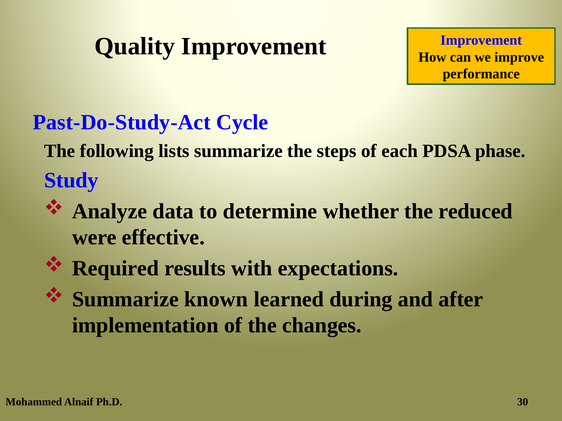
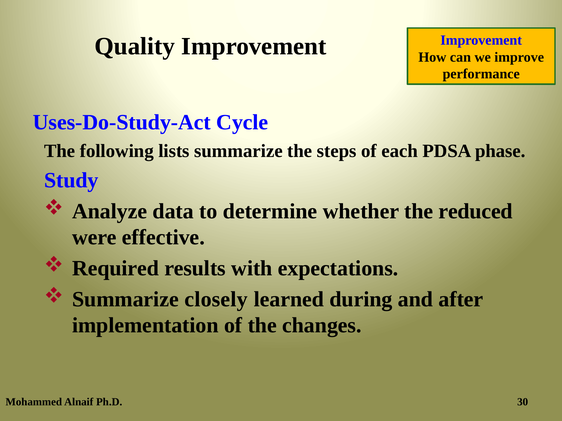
Past-Do-Study-Act: Past-Do-Study-Act -> Uses-Do-Study-Act (122, 122)
known: known -> closely (216, 299)
